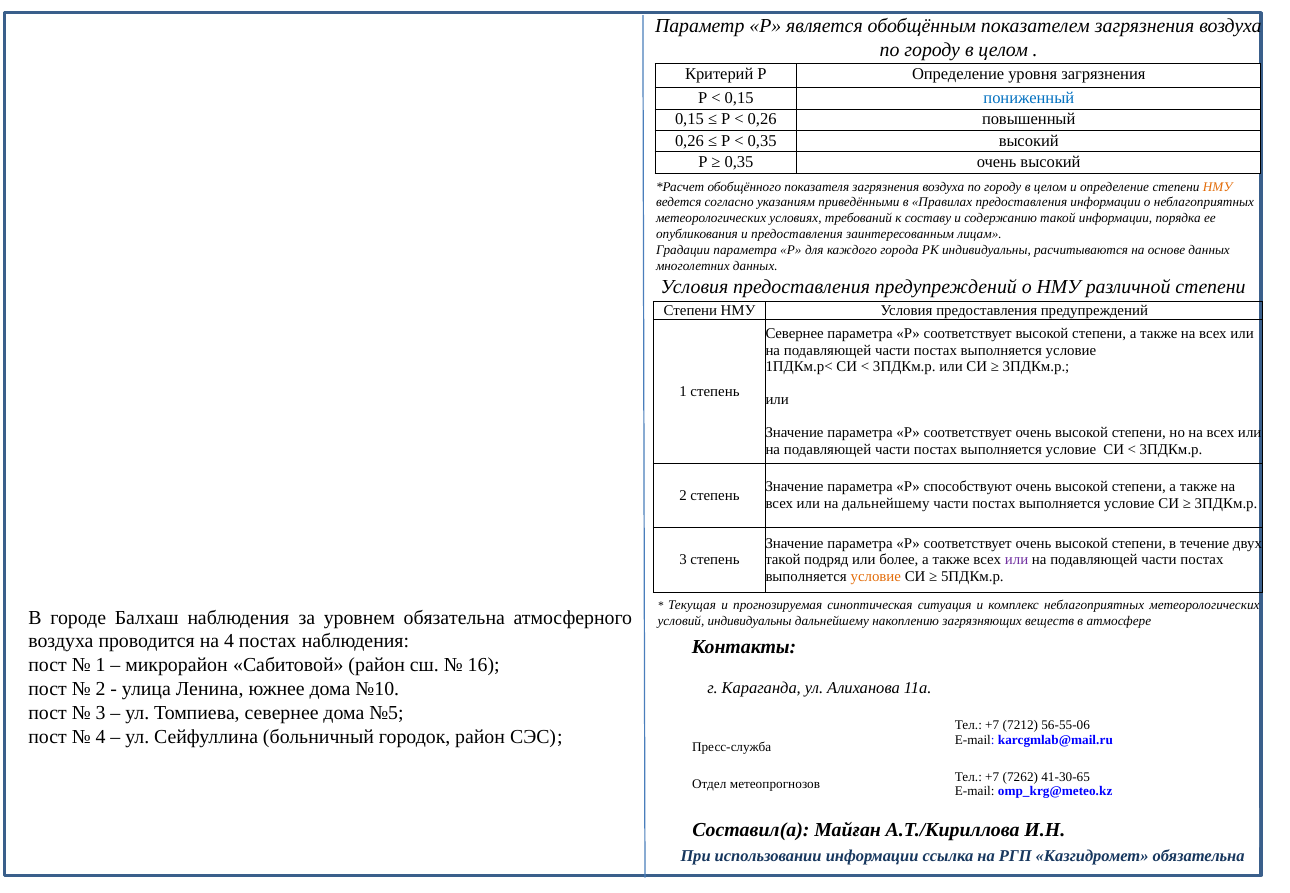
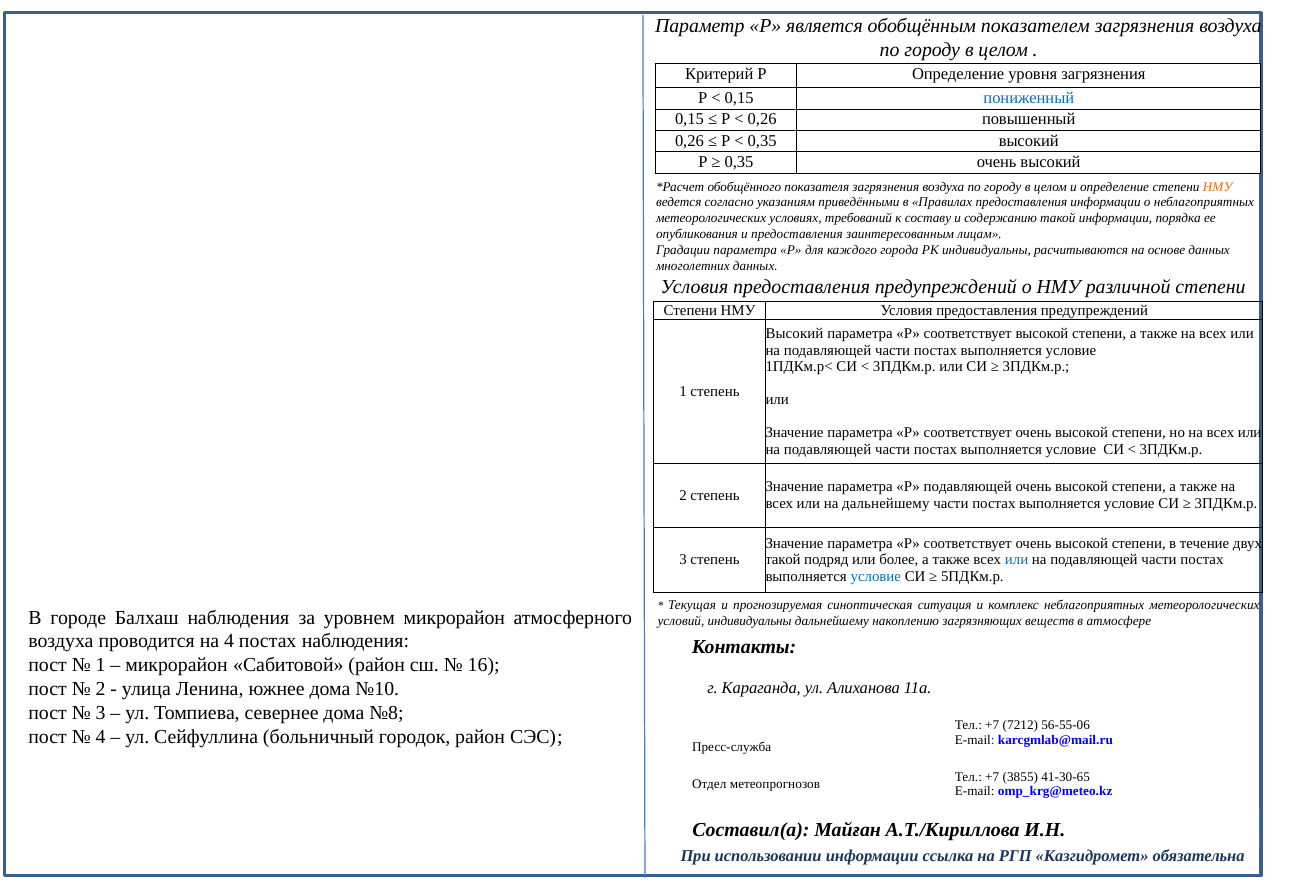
Севернее: Севернее -> Высокий (795, 334)
Р способствуют: способствуют -> подавляющей (968, 487)
или colour: purple -> blue (1017, 560)
условие colour: orange -> blue (876, 576)
уровнем обязательна: обязательна -> микрорайон (454, 618)
№5: №5 -> №8 (386, 713)
7262: 7262 -> 3855 (1020, 777)
